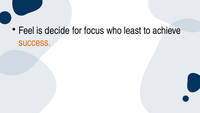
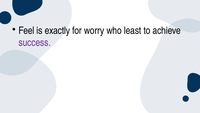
decide: decide -> exactly (57, 30)
focus: focus -> worry (94, 30)
success colour: orange -> purple (35, 42)
